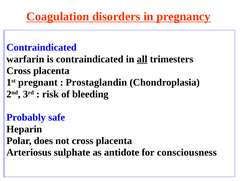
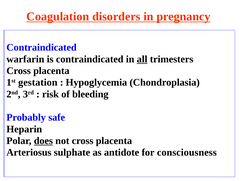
pregnant: pregnant -> gestation (38, 82)
Prostaglandin: Prostaglandin -> Hypoglycemia (96, 82)
does underline: none -> present (43, 141)
